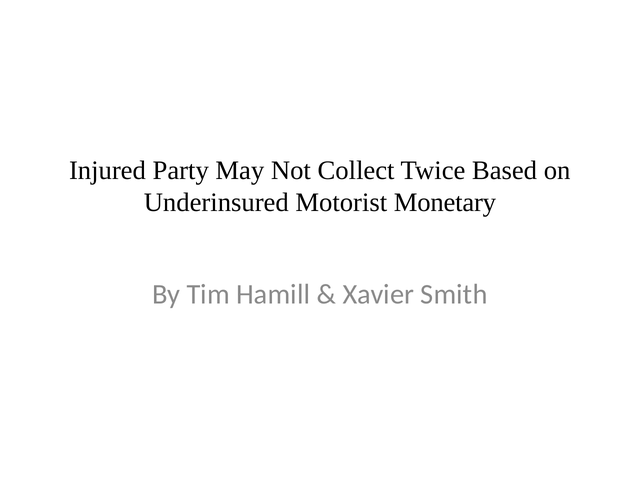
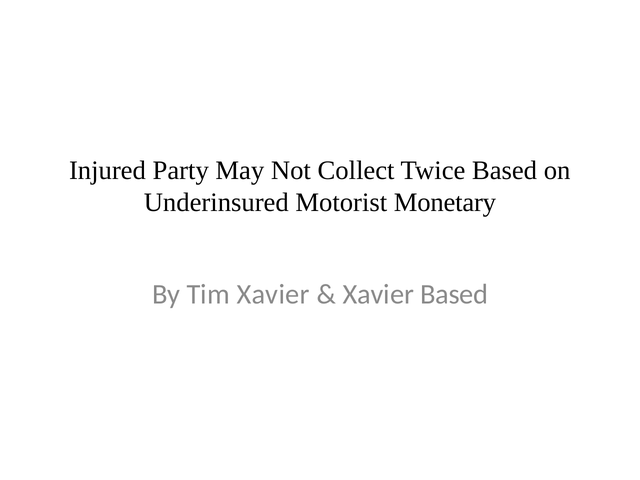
Tim Hamill: Hamill -> Xavier (273, 294)
Xavier Smith: Smith -> Based (454, 294)
